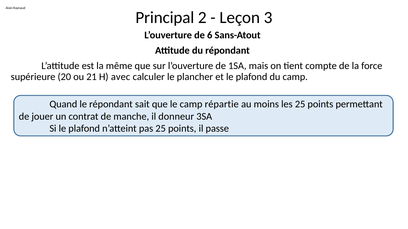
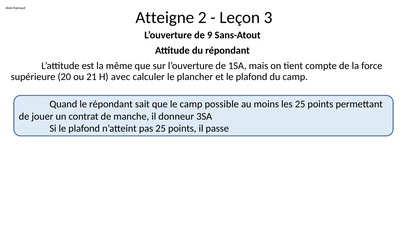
Principal: Principal -> Atteigne (165, 18)
6: 6 -> 9 (210, 35)
répartie: répartie -> possible (222, 104)
